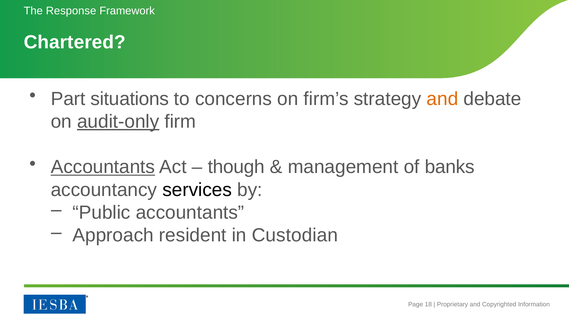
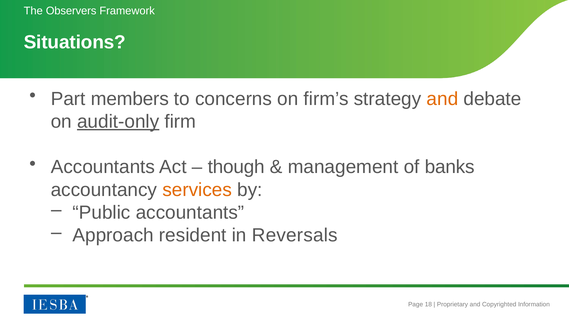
Response: Response -> Observers (71, 11)
Chartered: Chartered -> Situations (75, 42)
situations: situations -> members (130, 99)
Accountants underline: present -> none (103, 167)
services colour: black -> orange (197, 190)
Custodian: Custodian -> Reversals (295, 235)
